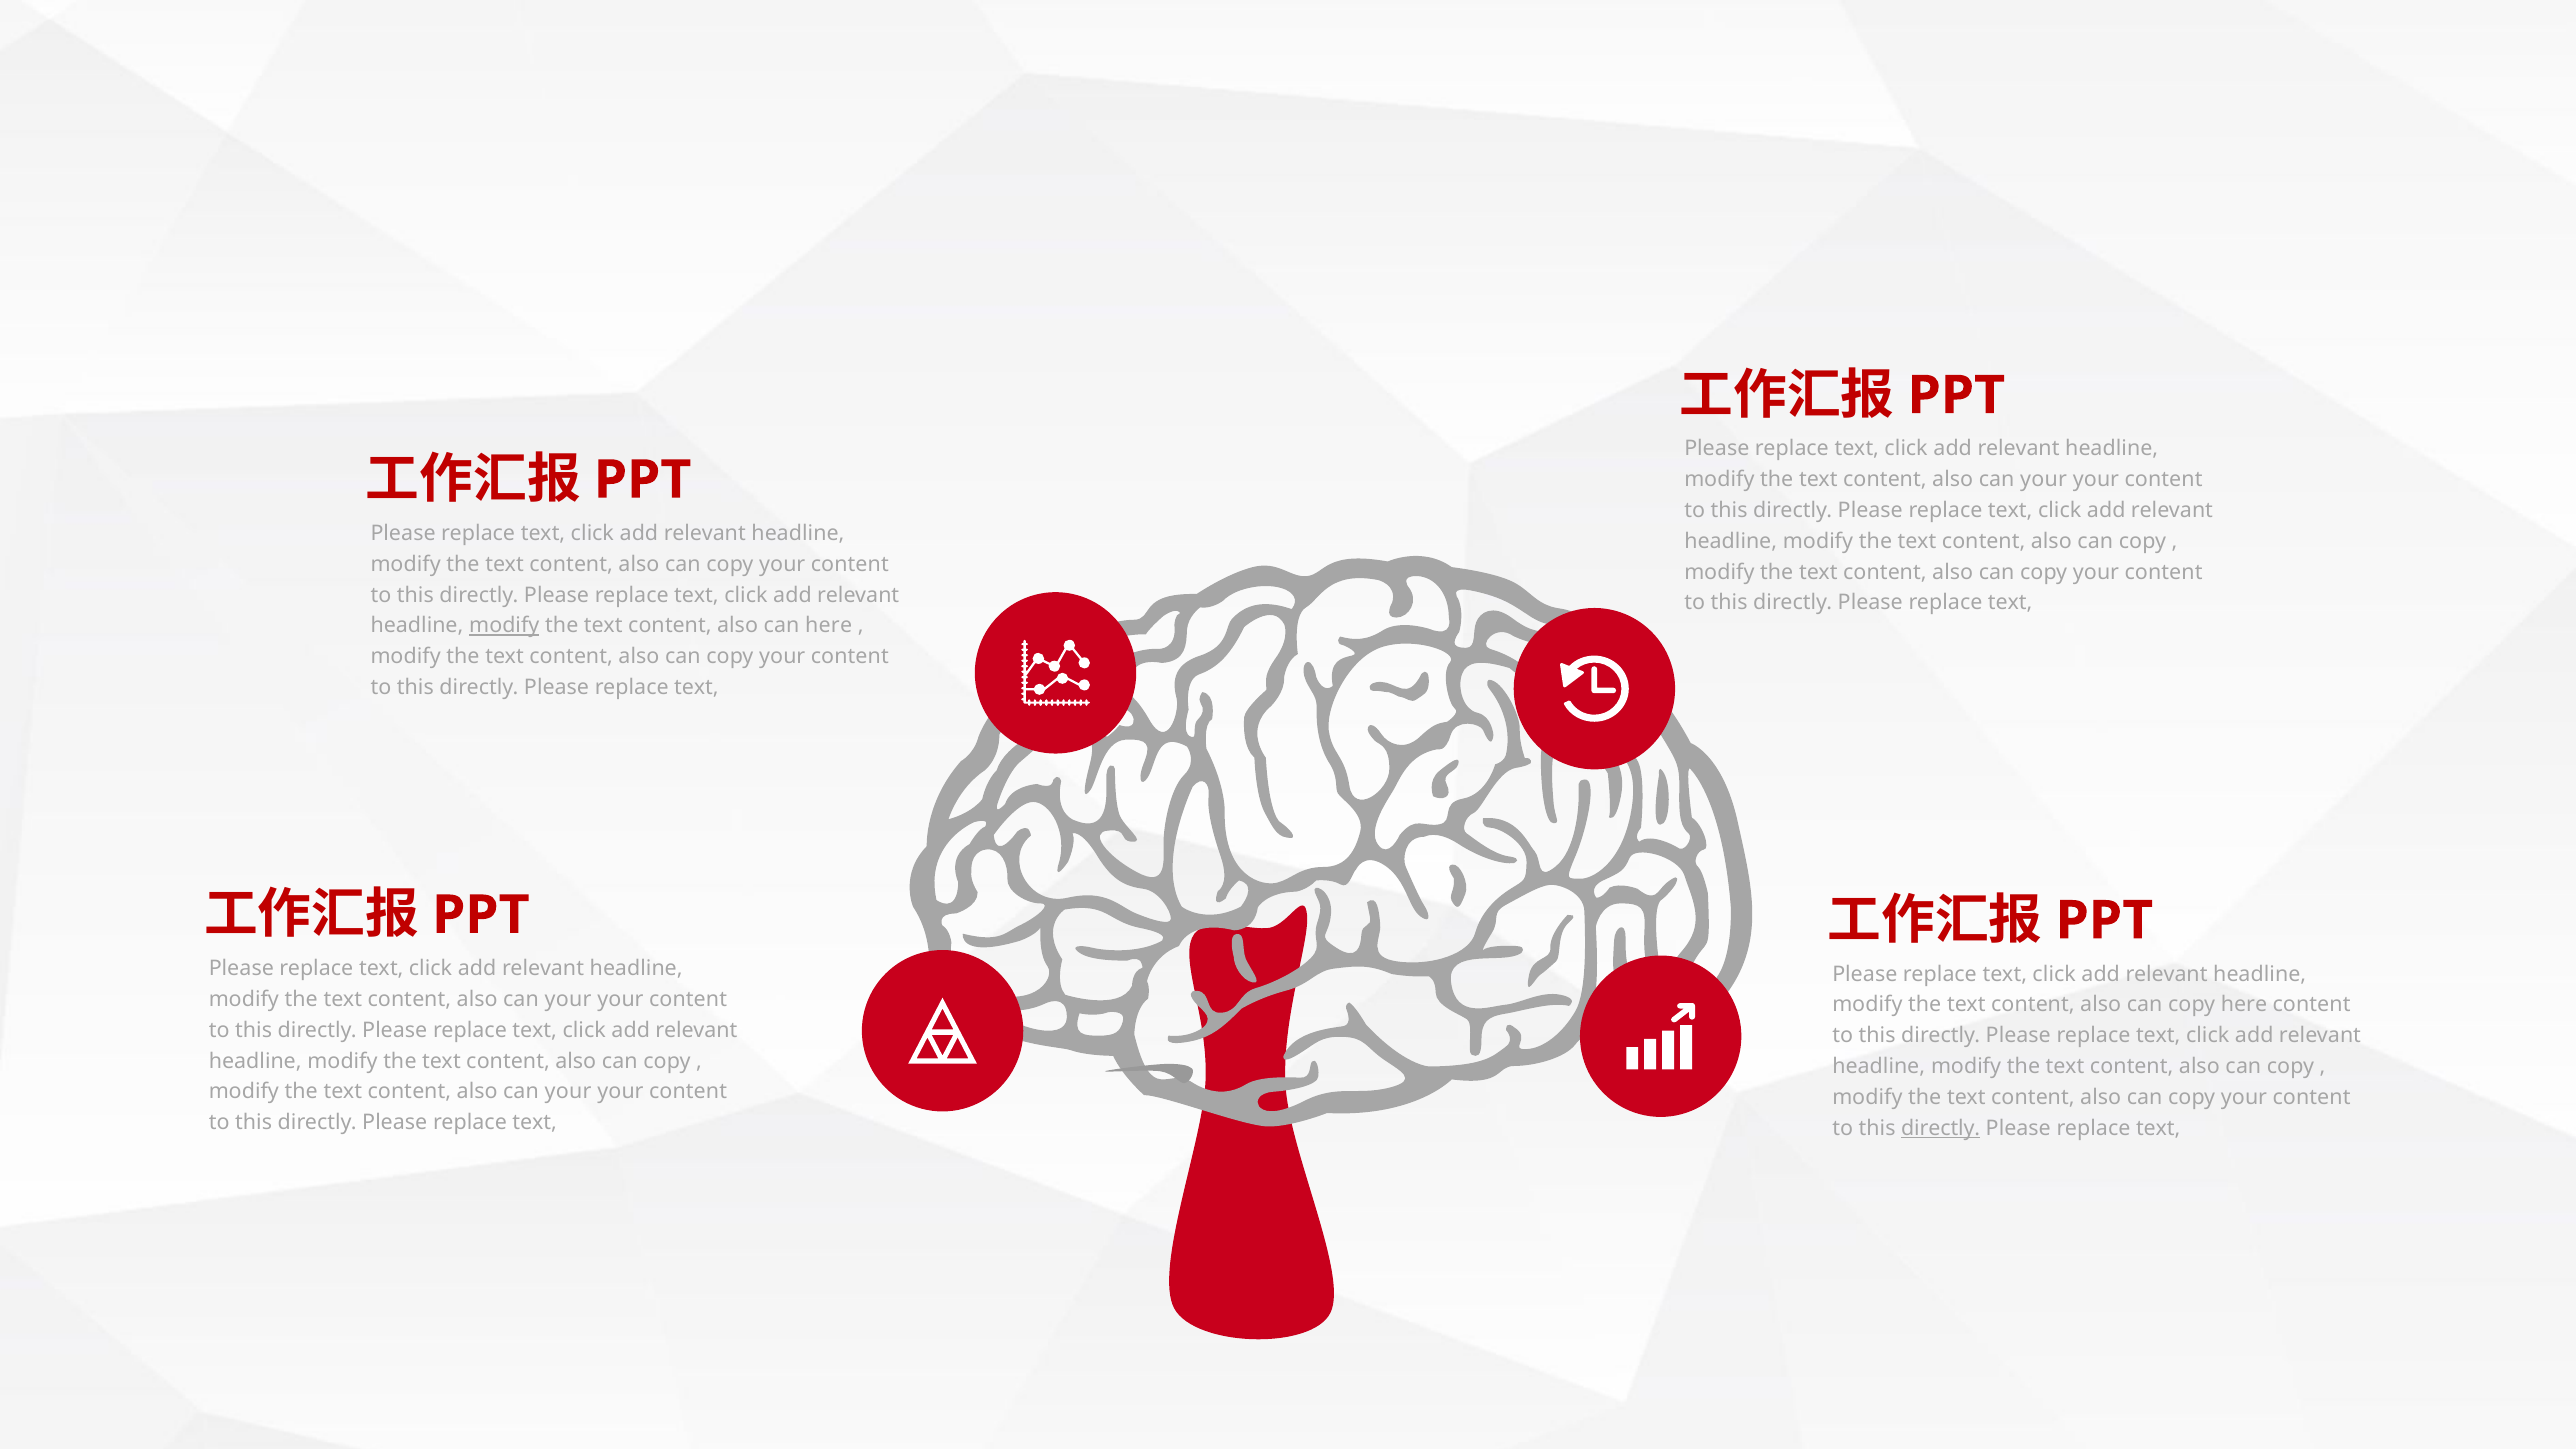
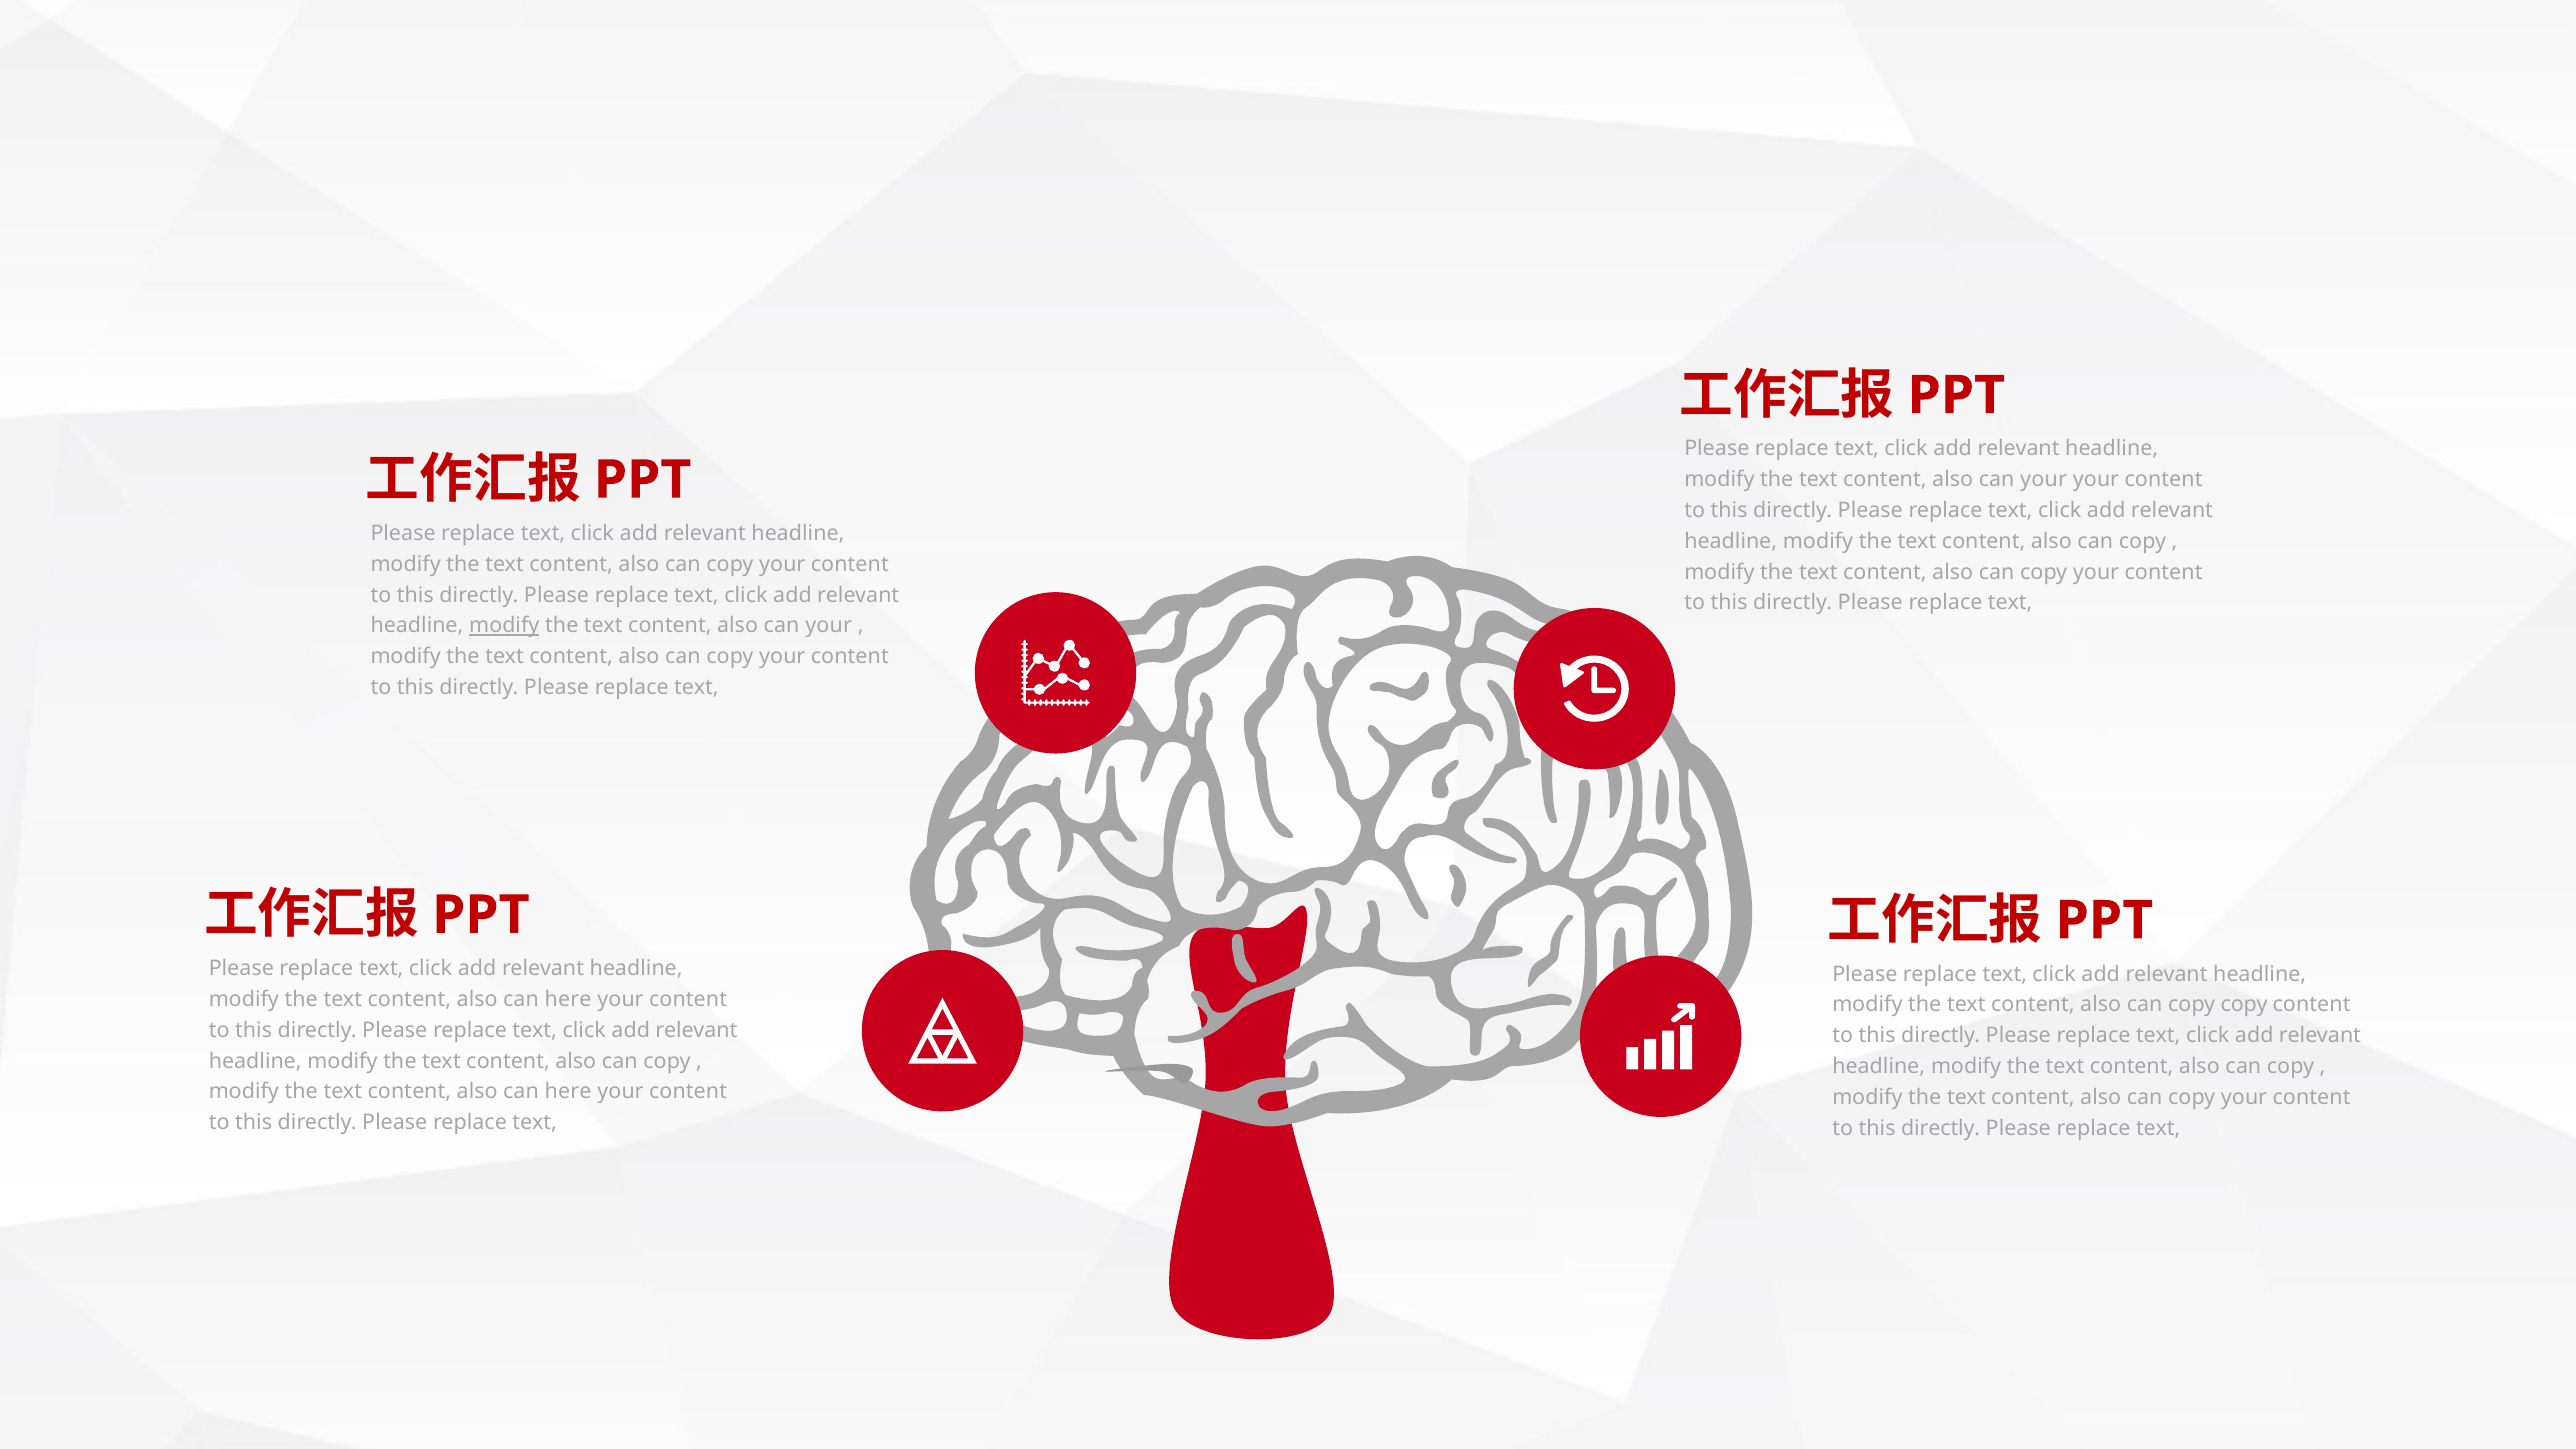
here: here -> your (829, 626)
your: your -> here (568, 999)
copy here: here -> copy (2244, 1005)
your: your -> here (568, 1092)
directly underline: present -> none (1941, 1128)
